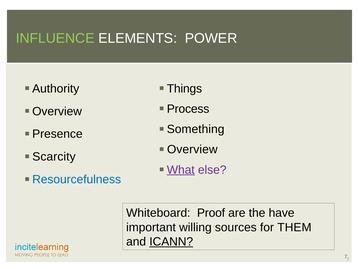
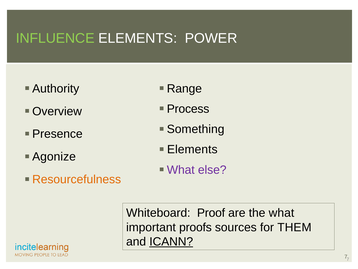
Things: Things -> Range (184, 88)
Overview: Overview -> Elements (192, 149)
Scarcity: Scarcity -> Agonize (54, 156)
What underline: present -> none (181, 170)
Resourcefulness colour: blue -> orange (77, 179)
the have: have -> what (282, 213)
willing: willing -> proofs (195, 227)
